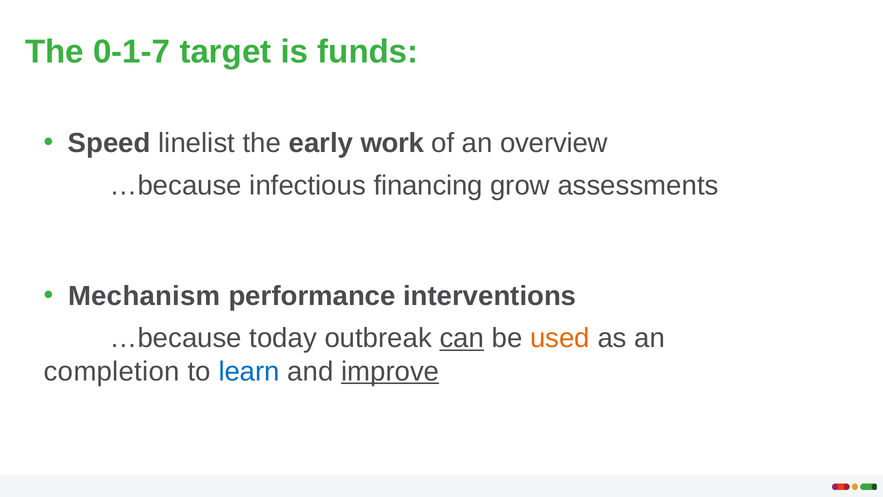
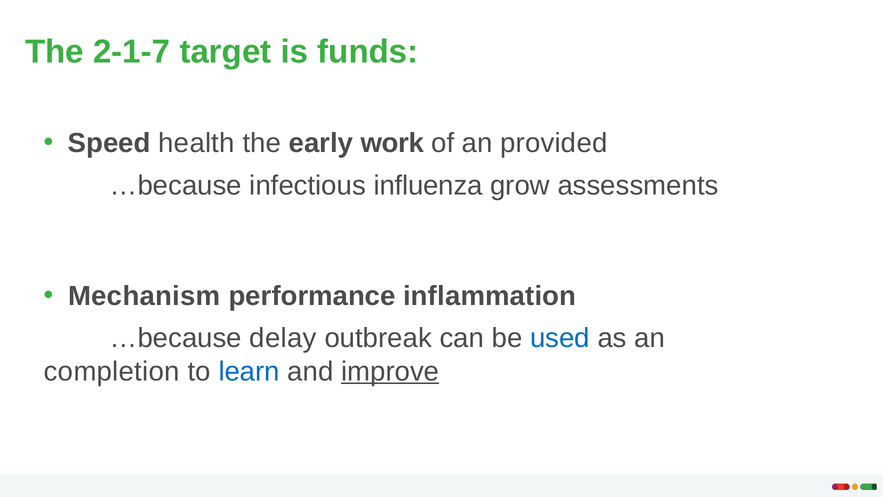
0-1-7: 0-1-7 -> 2-1-7 (132, 52)
linelist: linelist -> health (197, 143)
overview: overview -> provided (554, 143)
financing: financing -> influenza (428, 185)
interventions: interventions -> inflammation (490, 296)
today: today -> delay (283, 338)
can underline: present -> none (462, 338)
used colour: orange -> blue (560, 338)
